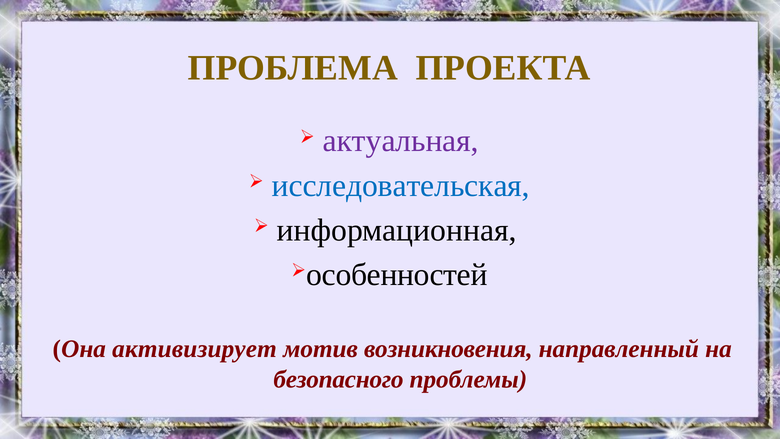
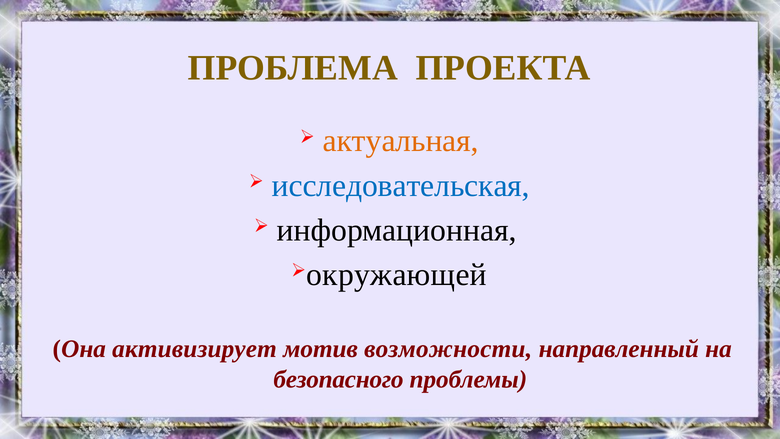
актуальная colour: purple -> orange (401, 141)
особенностей: особенностей -> окружающей (397, 275)
возникновения: возникновения -> возможности (448, 349)
